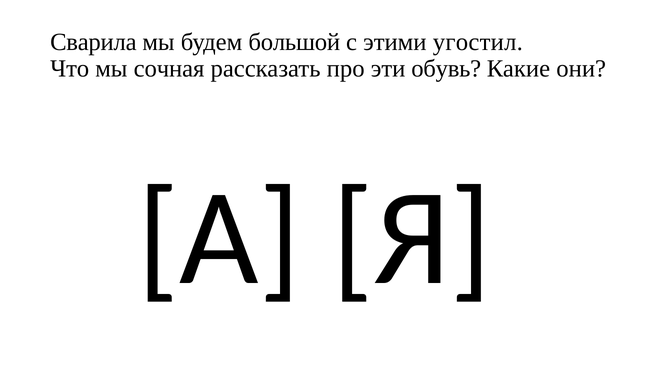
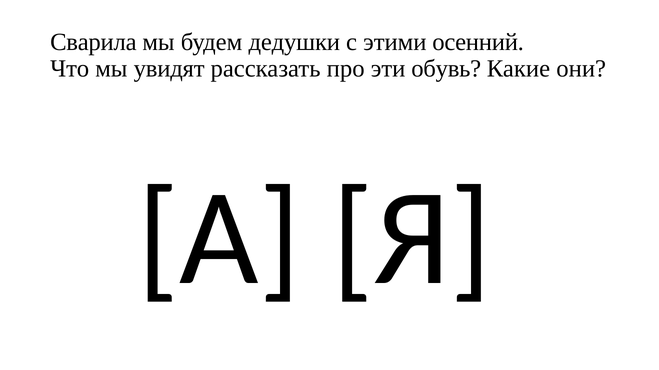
большой: большой -> дедушки (294, 42)
угостил: угостил -> осенний (478, 42)
сочная: сочная -> увидят (169, 69)
